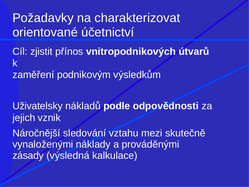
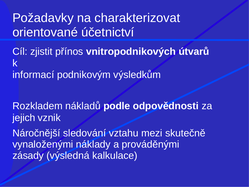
zaměření: zaměření -> informací (33, 75)
Uživatelsky: Uživatelsky -> Rozkladem (38, 106)
